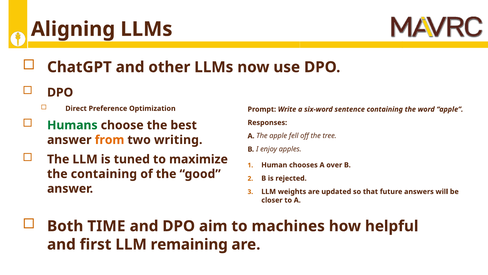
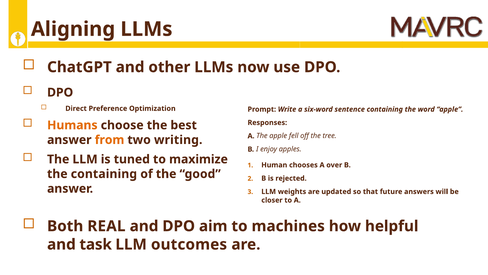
Humans colour: green -> orange (72, 125)
TIME: TIME -> REAL (106, 226)
first: first -> task (96, 244)
remaining: remaining -> outcomes (189, 244)
